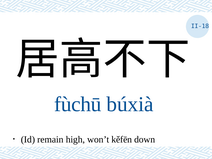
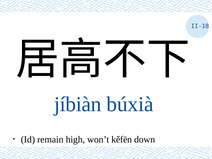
fùchū: fùchū -> jíbiàn (78, 104)
